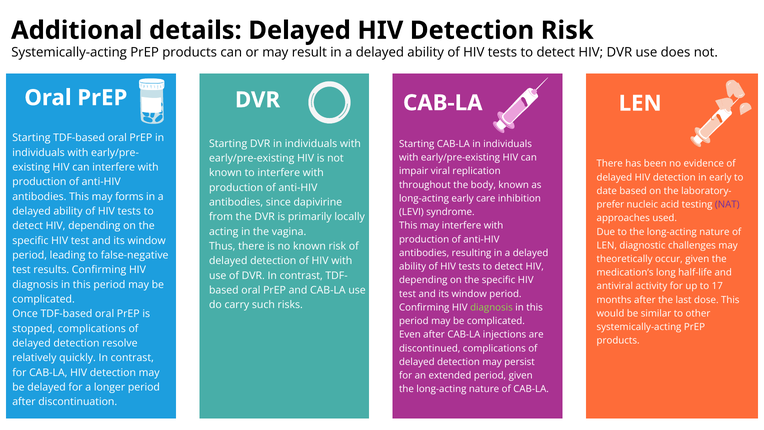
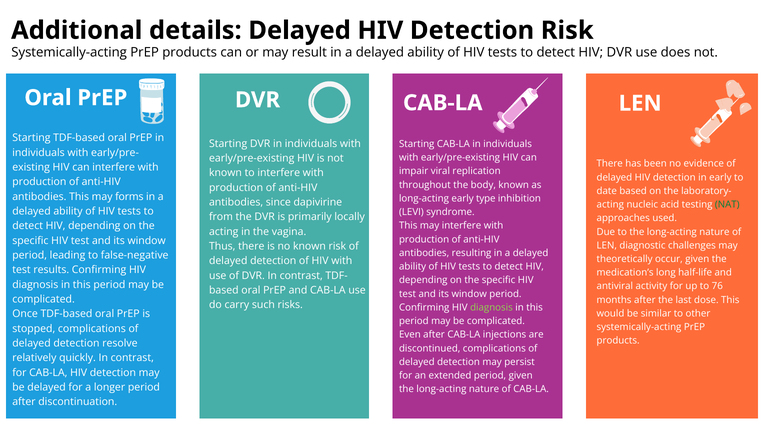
care: care -> type (486, 198)
prefer: prefer -> acting (610, 204)
NAT colour: purple -> green (727, 204)
17: 17 -> 76 (717, 286)
